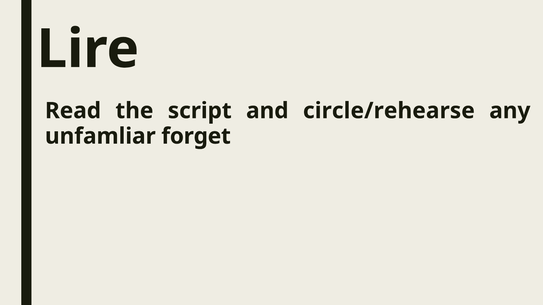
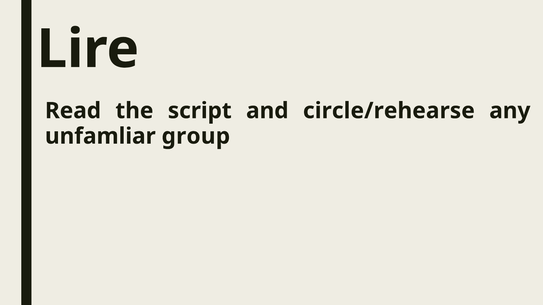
forget: forget -> group (196, 136)
